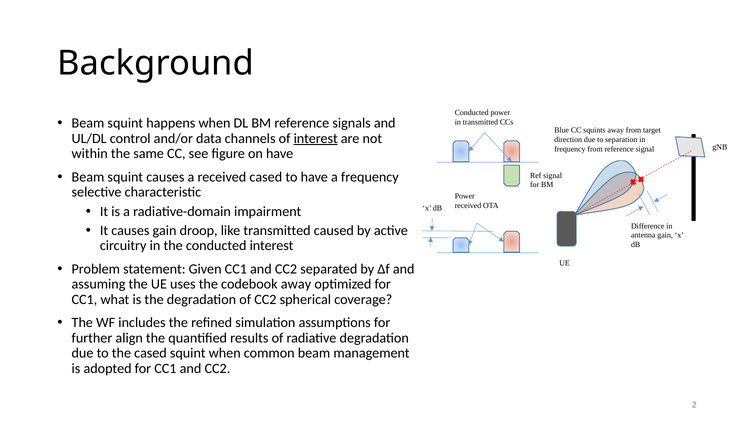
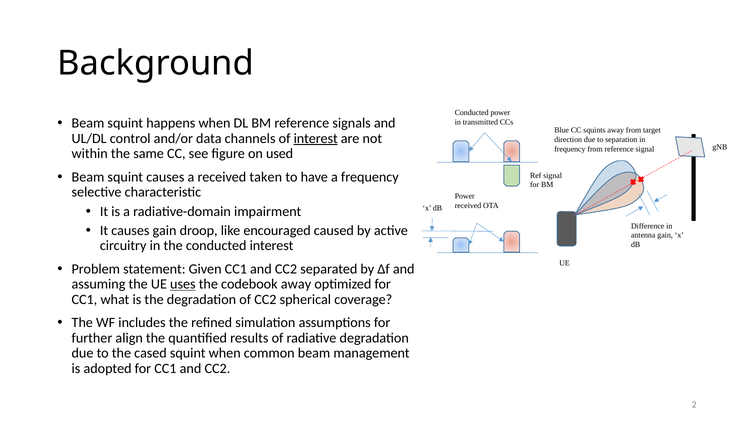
on have: have -> used (280, 154)
received cased: cased -> taken (266, 177)
like transmitted: transmitted -> encouraged (277, 231)
uses underline: none -> present (183, 284)
